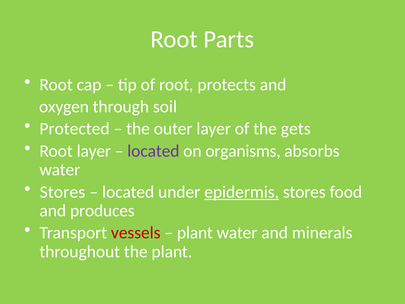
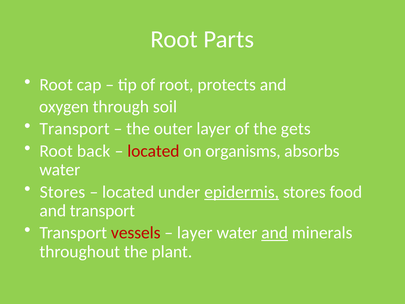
Protected: Protected -> Transport (75, 129)
Root layer: layer -> back (94, 151)
located colour: purple -> red (153, 151)
and produces: produces -> transport (102, 211)
plant: plant -> layer (195, 233)
and underline: none -> present (275, 233)
